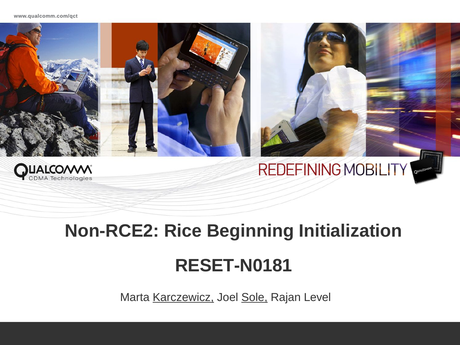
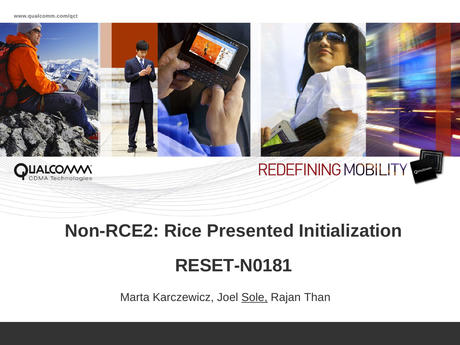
Beginning: Beginning -> Presented (250, 231)
Karczewicz underline: present -> none (183, 298)
Level: Level -> Than (317, 298)
